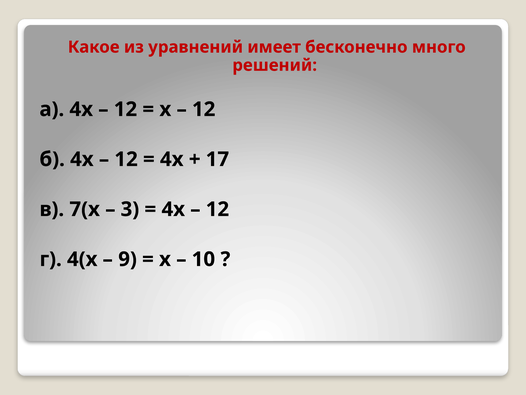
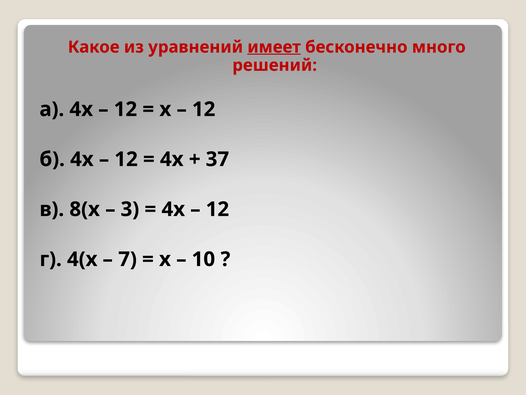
имеет underline: none -> present (274, 47)
17: 17 -> 37 (217, 159)
7(х: 7(х -> 8(х (85, 209)
9: 9 -> 7 (128, 259)
